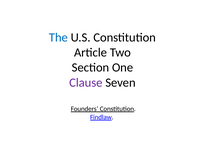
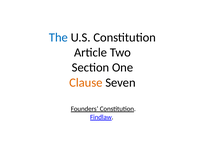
Clause colour: purple -> orange (86, 82)
